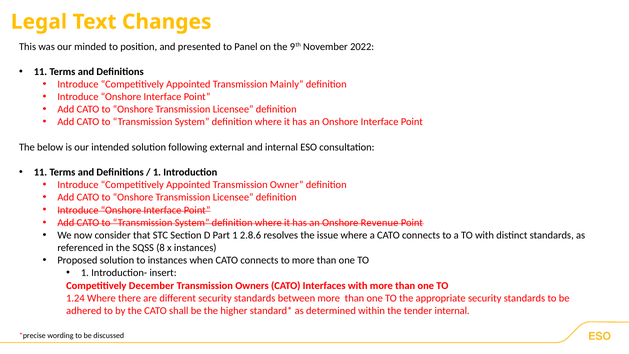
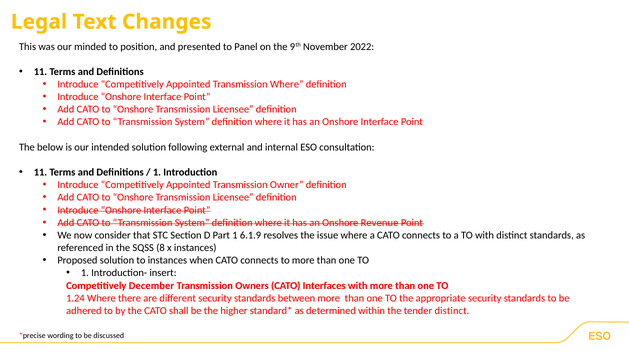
Transmission Mainly: Mainly -> Where (287, 84)
2.8.6: 2.8.6 -> 6.1.9 (251, 235)
tender internal: internal -> distinct (452, 311)
